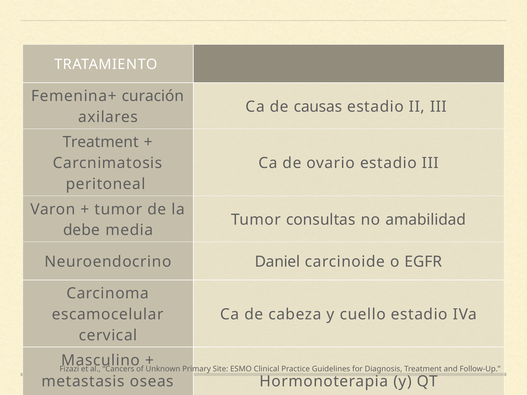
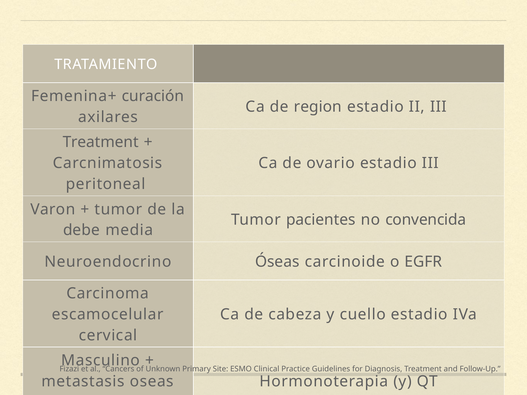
causas: causas -> region (318, 107)
consultas: consultas -> pacientes (321, 220)
amabilidad: amabilidad -> convencida (426, 220)
Daniel: Daniel -> Óseas (277, 262)
